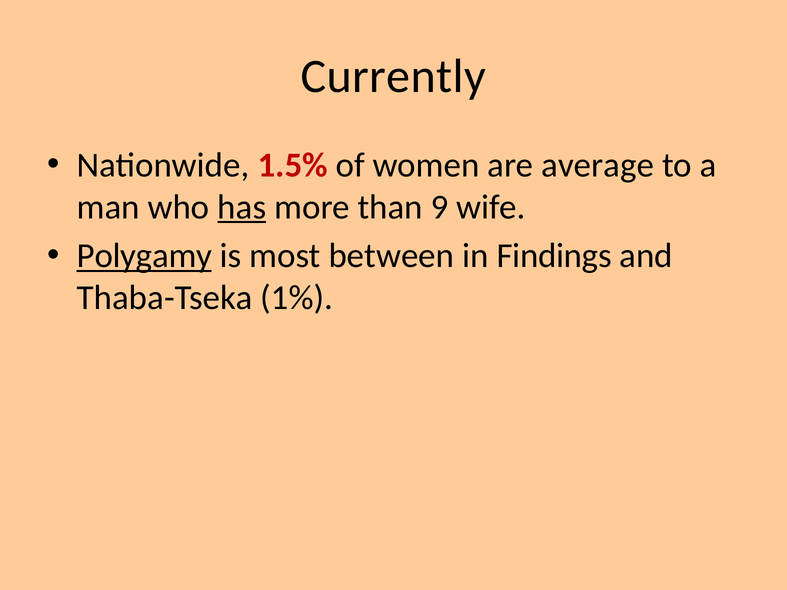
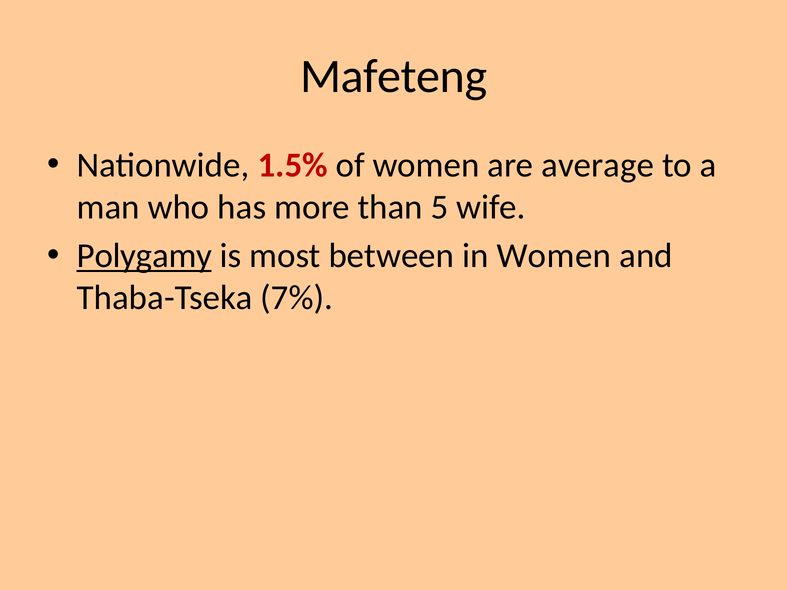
Currently: Currently -> Mafeteng (394, 76)
has underline: present -> none (242, 207)
9: 9 -> 5 (440, 207)
in Findings: Findings -> Women (554, 256)
1%: 1% -> 7% (297, 298)
